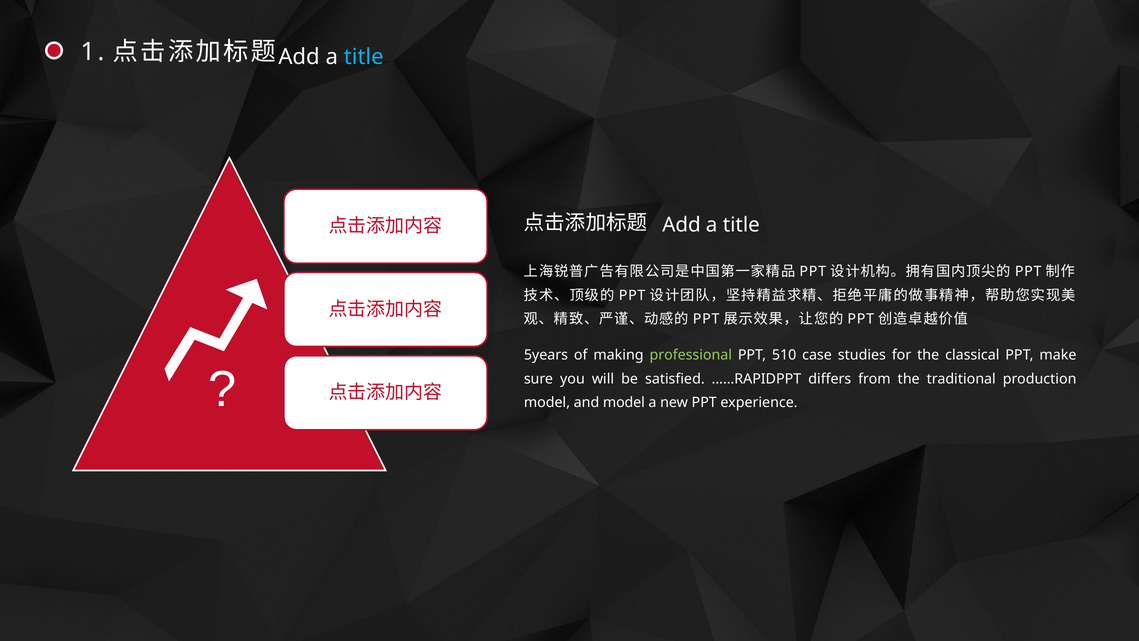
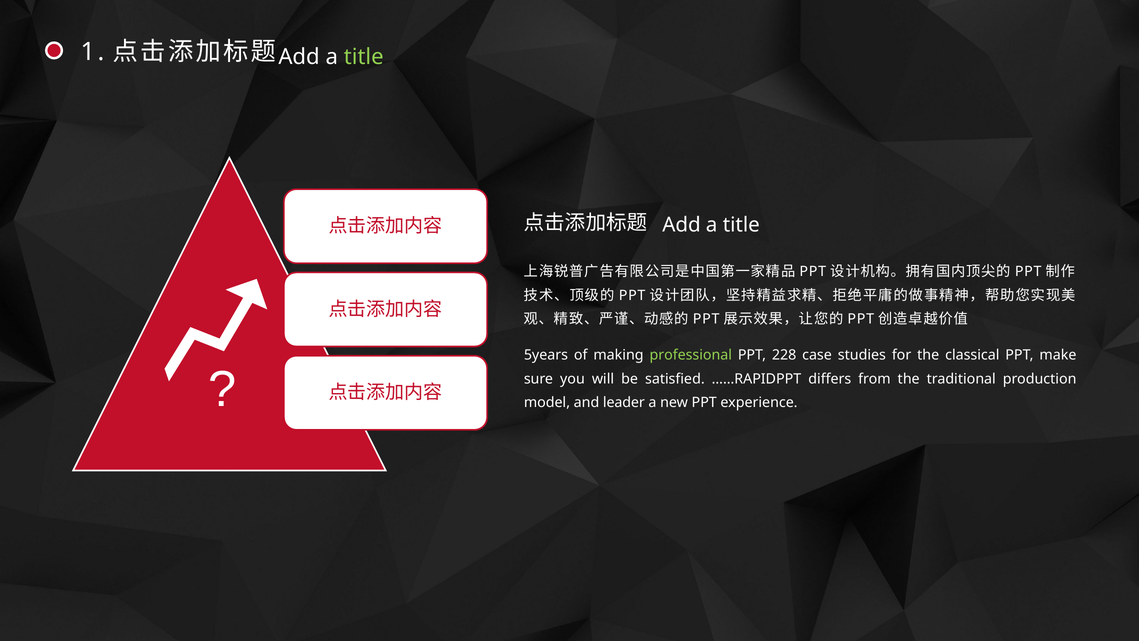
title colour: light blue -> light green (364, 57)
510: 510 -> 228 (784, 355)
and model: model -> leader (624, 402)
